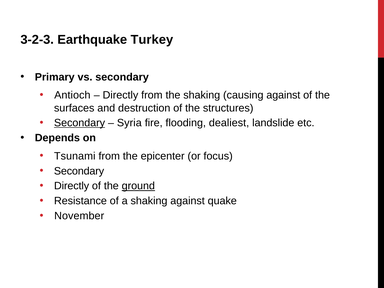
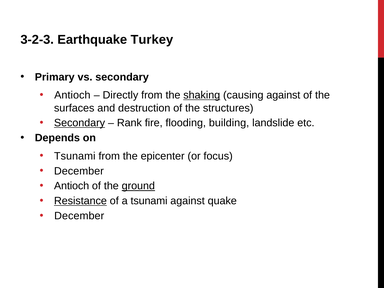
shaking underline: none -> present (202, 95)
Syria: Syria -> Rank (129, 123)
dealiest: dealiest -> building (229, 123)
Secondary: Secondary -> December (79, 171)
Directly: Directly -> Antioch (72, 186)
Resistance underline: none -> present (80, 201)
a shaking: shaking -> tsunami (149, 201)
November: November -> December (79, 216)
